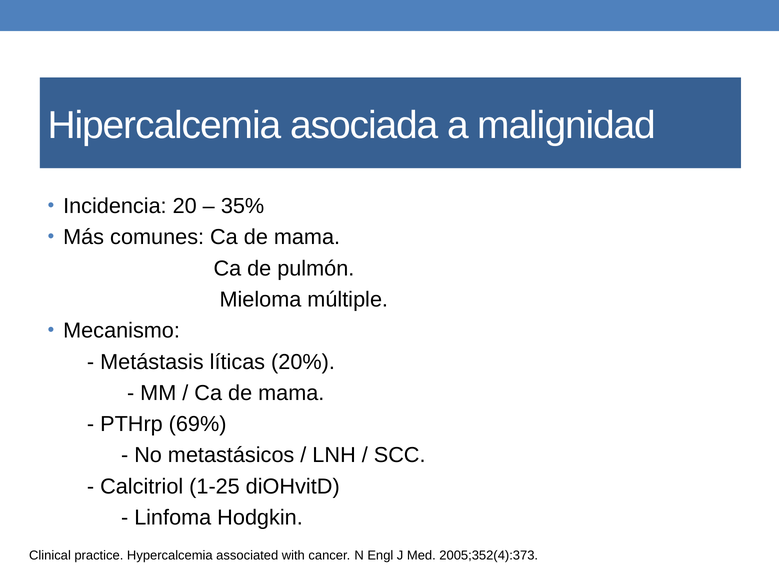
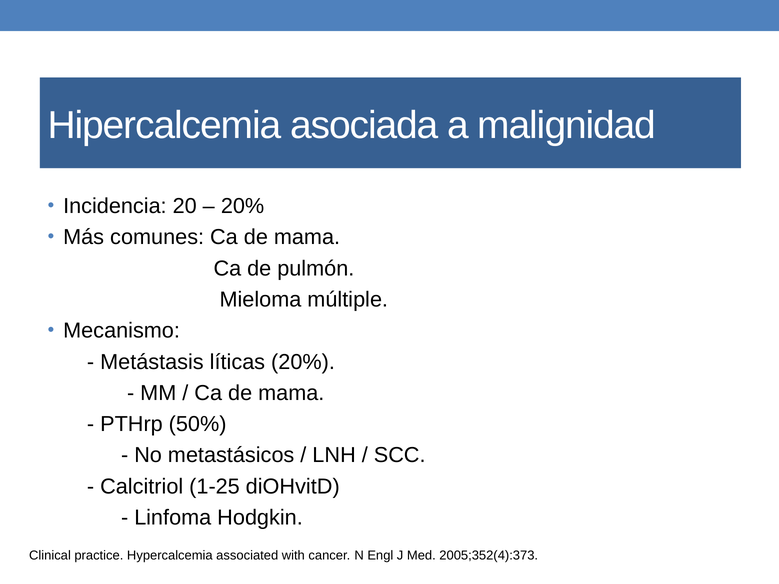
35%: 35% -> 20% (243, 206)
69%: 69% -> 50% (198, 424)
